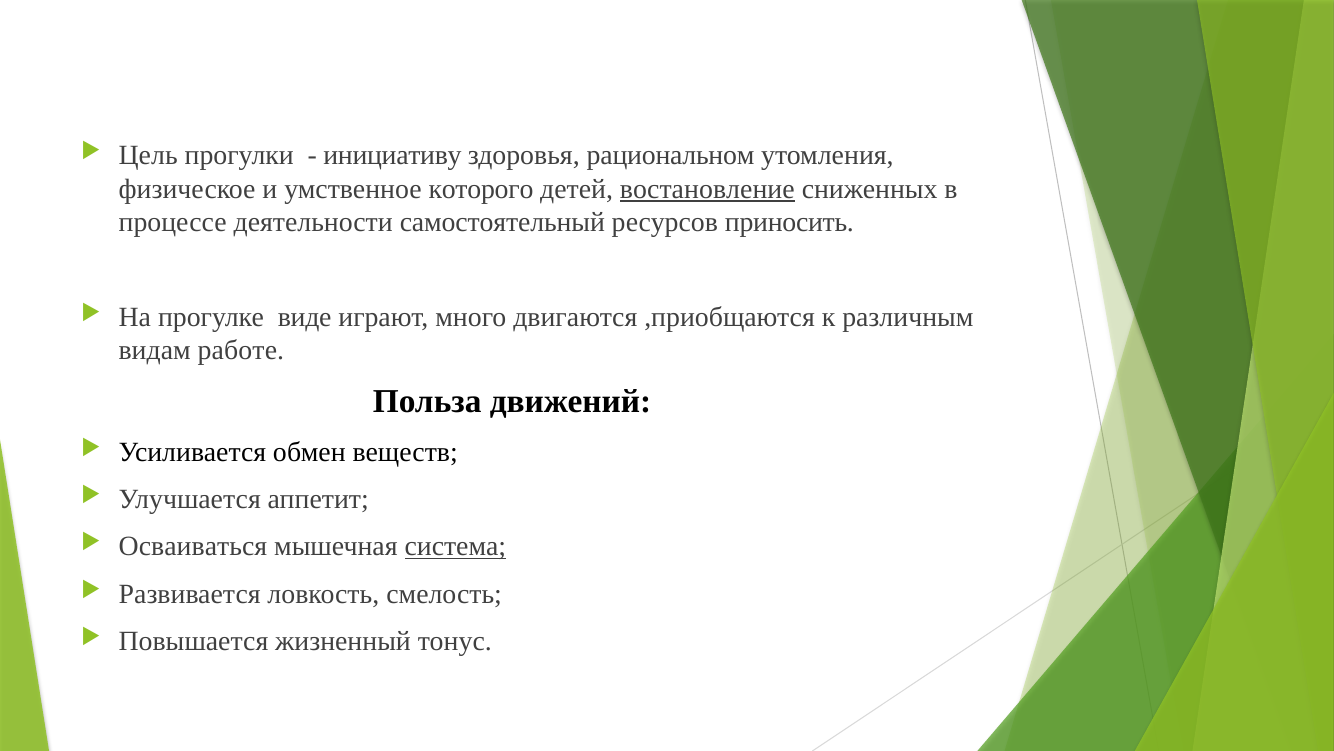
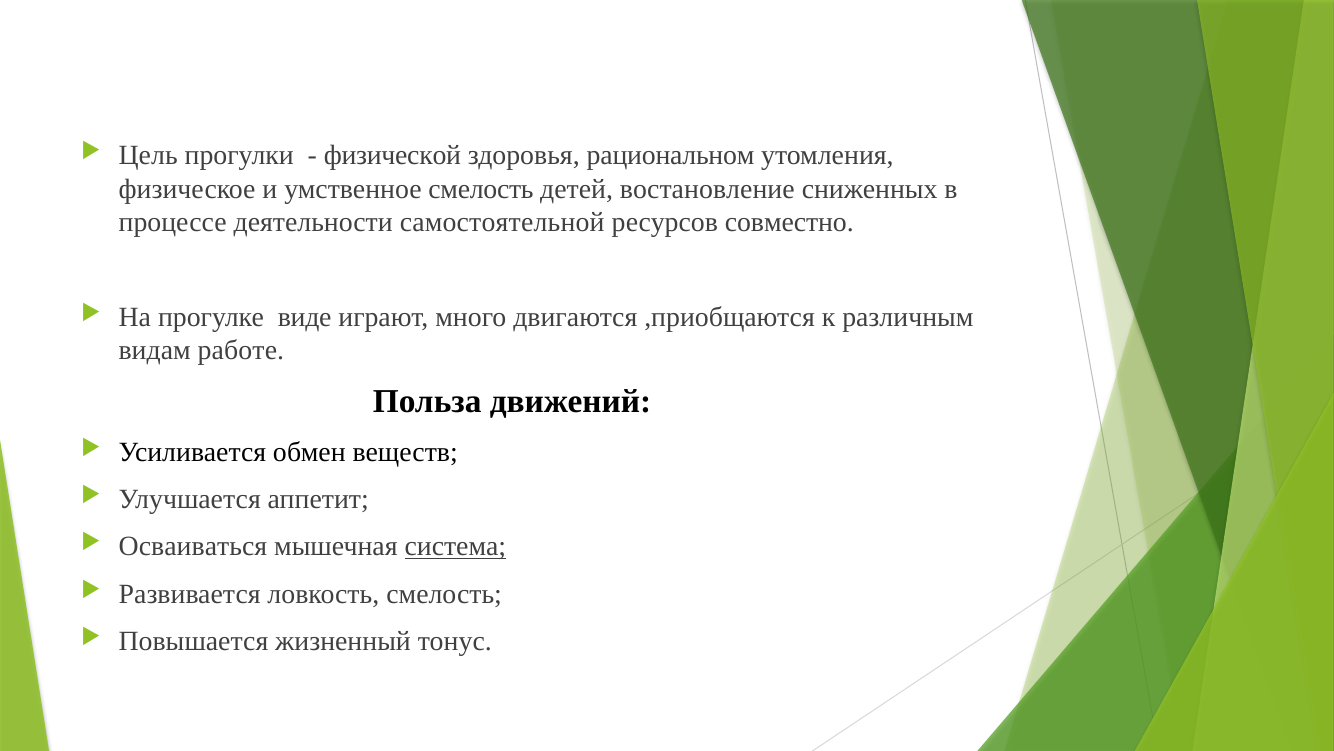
инициативу: инициативу -> физической (392, 156)
умственное которого: которого -> смелость (481, 189)
востановление underline: present -> none (707, 189)
самостоятельный: самостоятельный -> самостоятельной (502, 222)
приносить: приносить -> совместно (789, 222)
